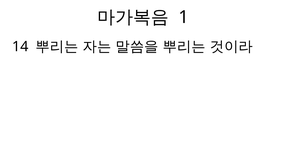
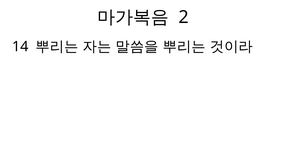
1: 1 -> 2 (184, 17)
